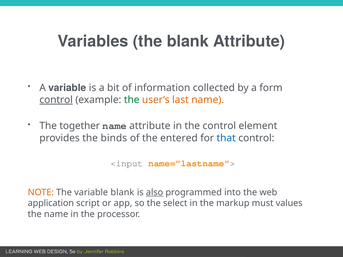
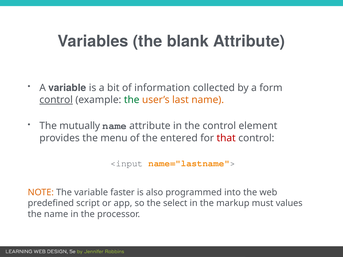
together: together -> mutually (80, 126)
binds: binds -> menu (114, 138)
that colour: blue -> red (226, 138)
variable blank: blank -> faster (123, 193)
also underline: present -> none (155, 193)
application: application -> predefined (51, 203)
